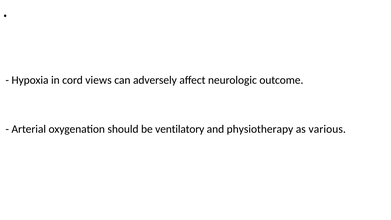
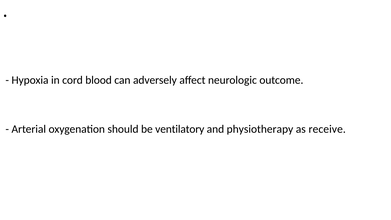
views: views -> blood (99, 80)
various: various -> receive (327, 129)
